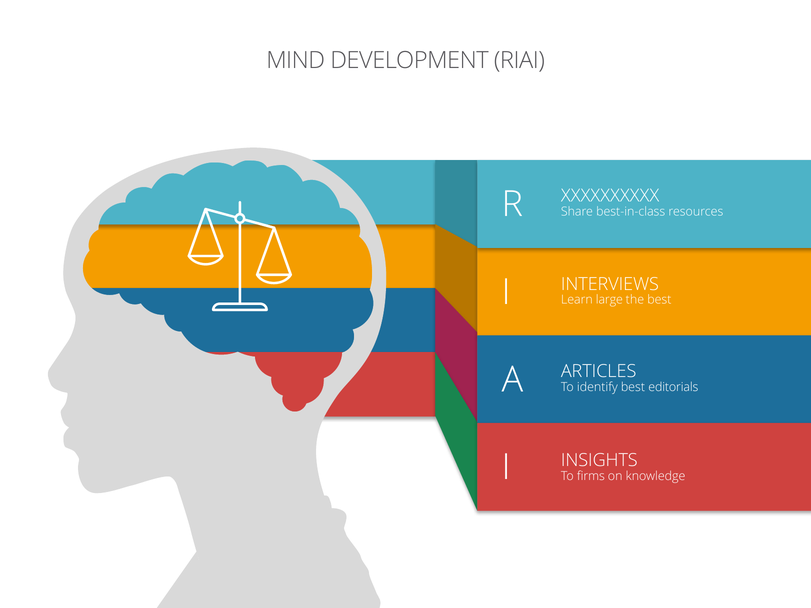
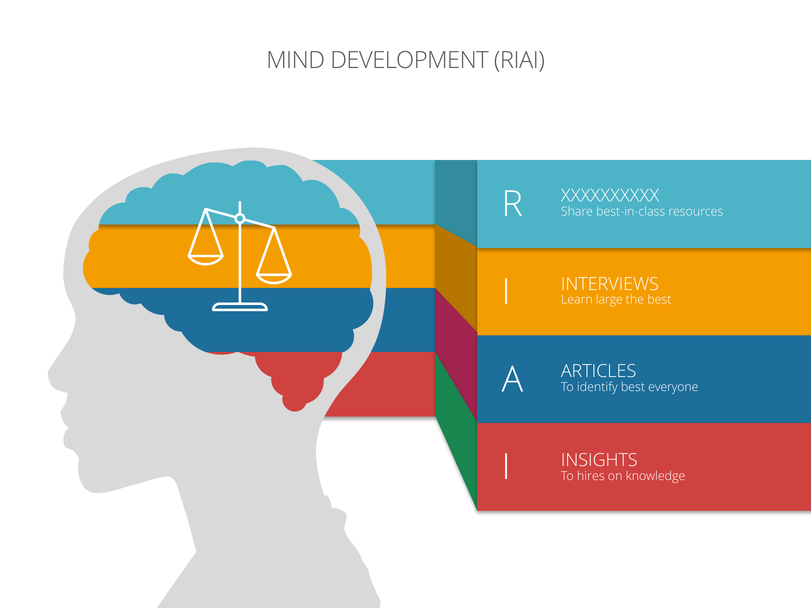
editorials: editorials -> everyone (673, 387)
firms: firms -> hires (591, 476)
